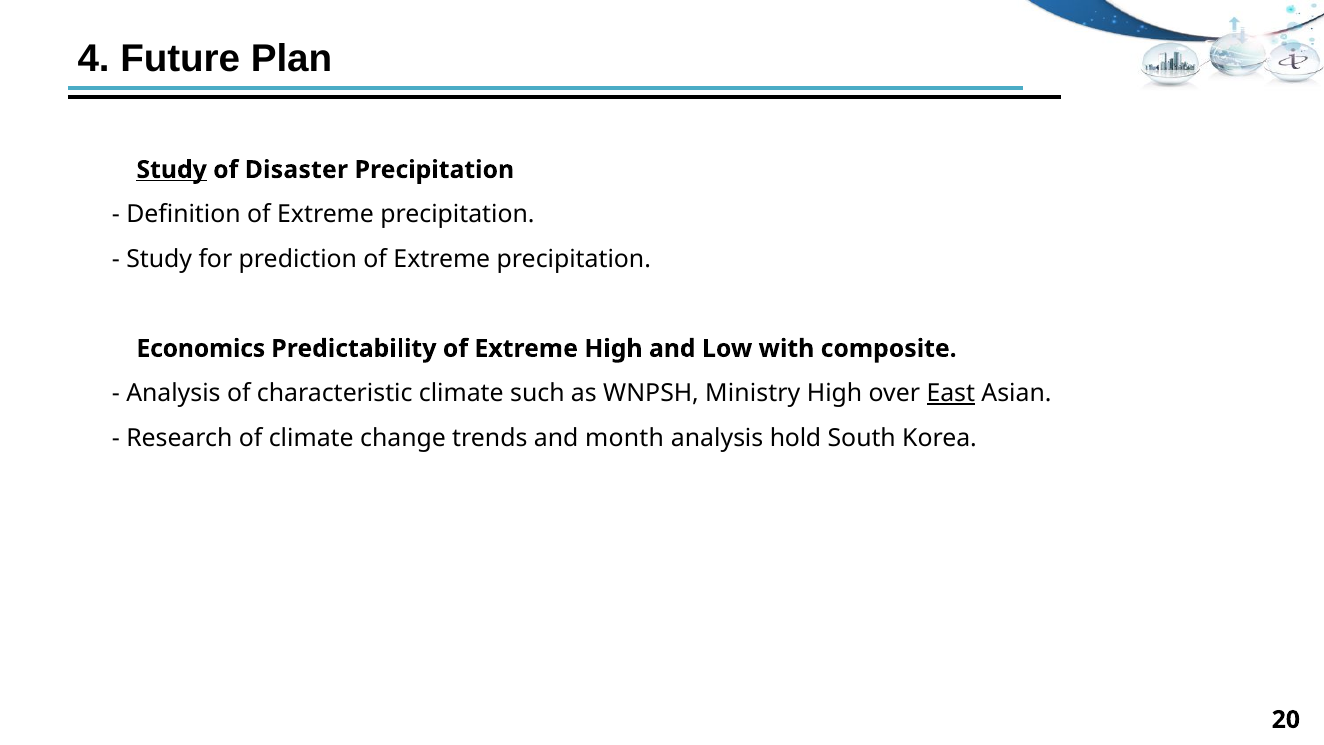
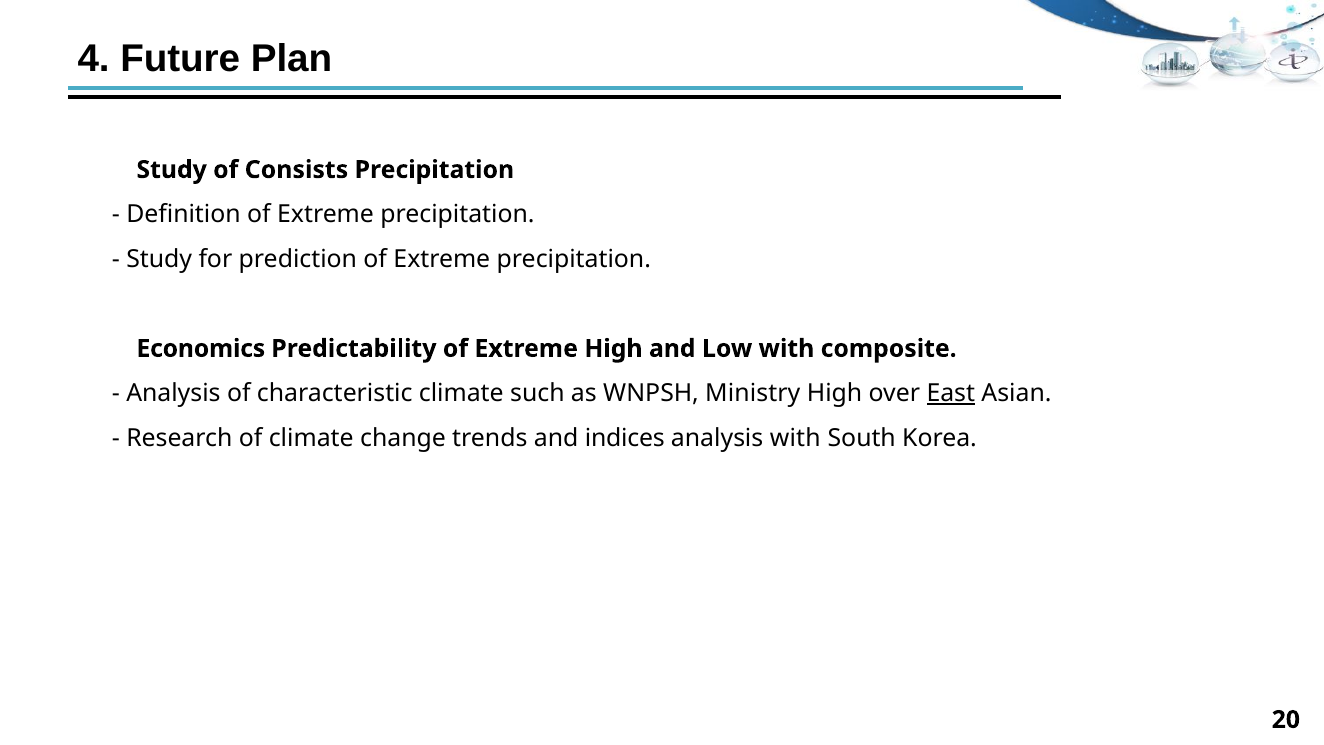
Study underline: present -> none (172, 170)
Disaster: Disaster -> Consists (296, 170)
month: month -> indices (625, 438)
analysis hold: hold -> with (795, 438)
